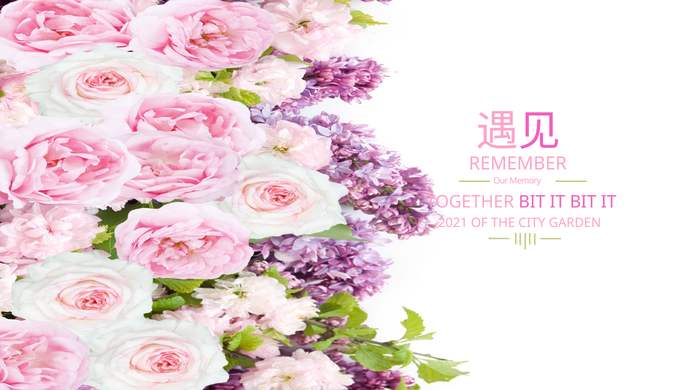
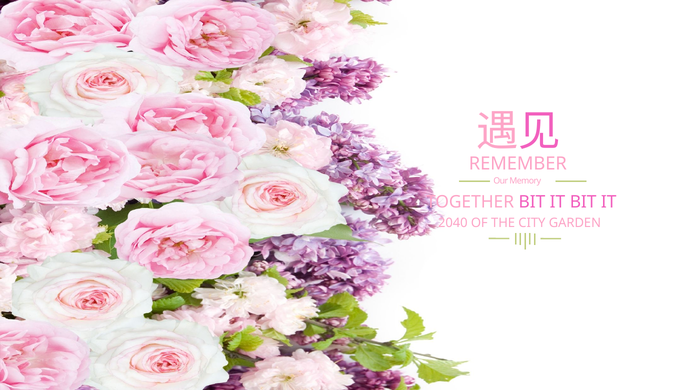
2021: 2021 -> 2040 (453, 223)
